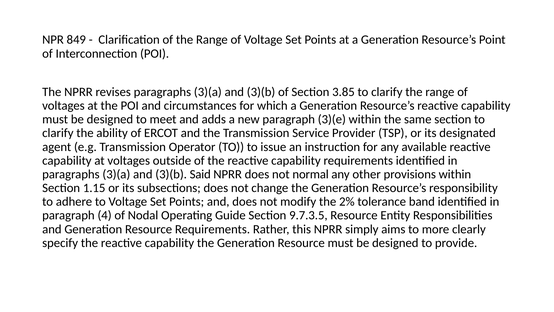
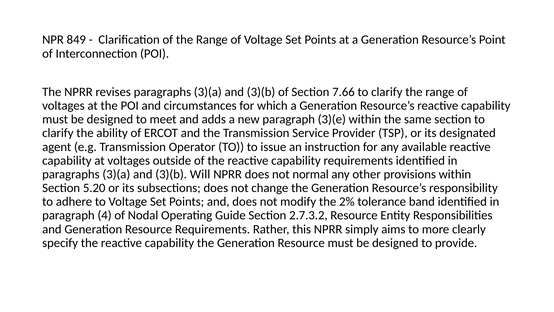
3.85: 3.85 -> 7.66 (343, 92)
Said: Said -> Will (200, 174)
1.15: 1.15 -> 5.20 (94, 188)
9.7.3.5: 9.7.3.5 -> 2.7.3.2 (308, 215)
